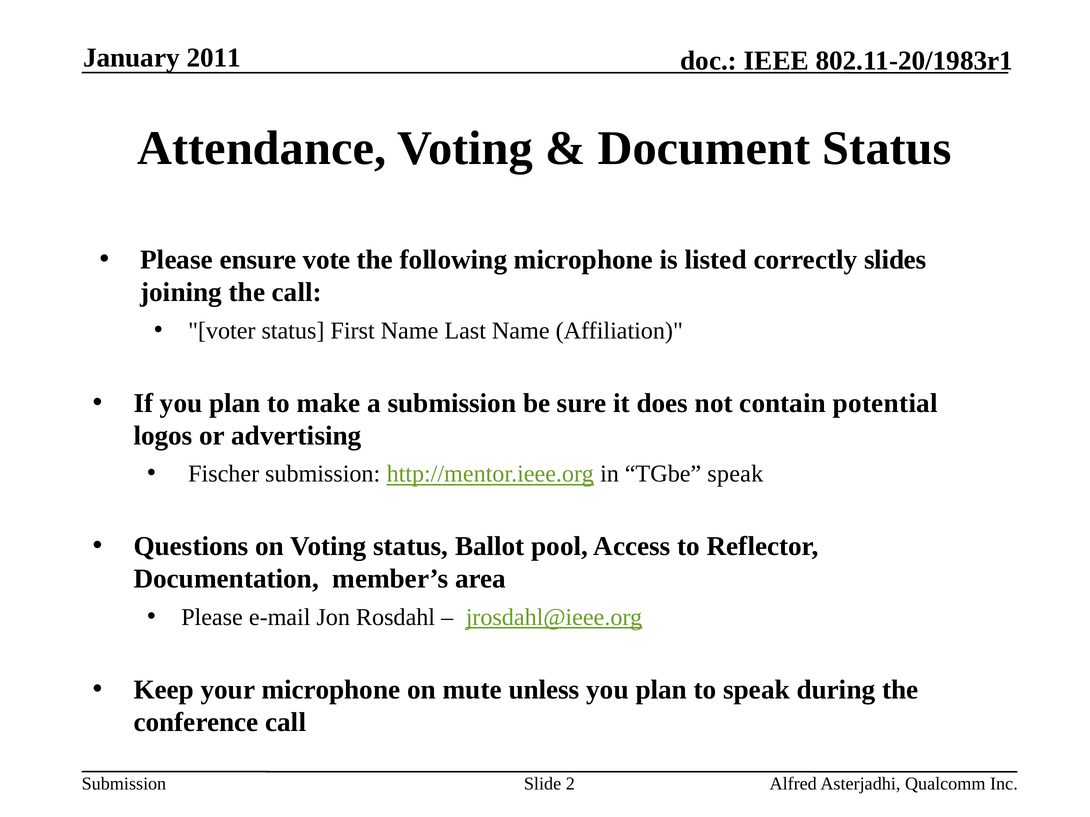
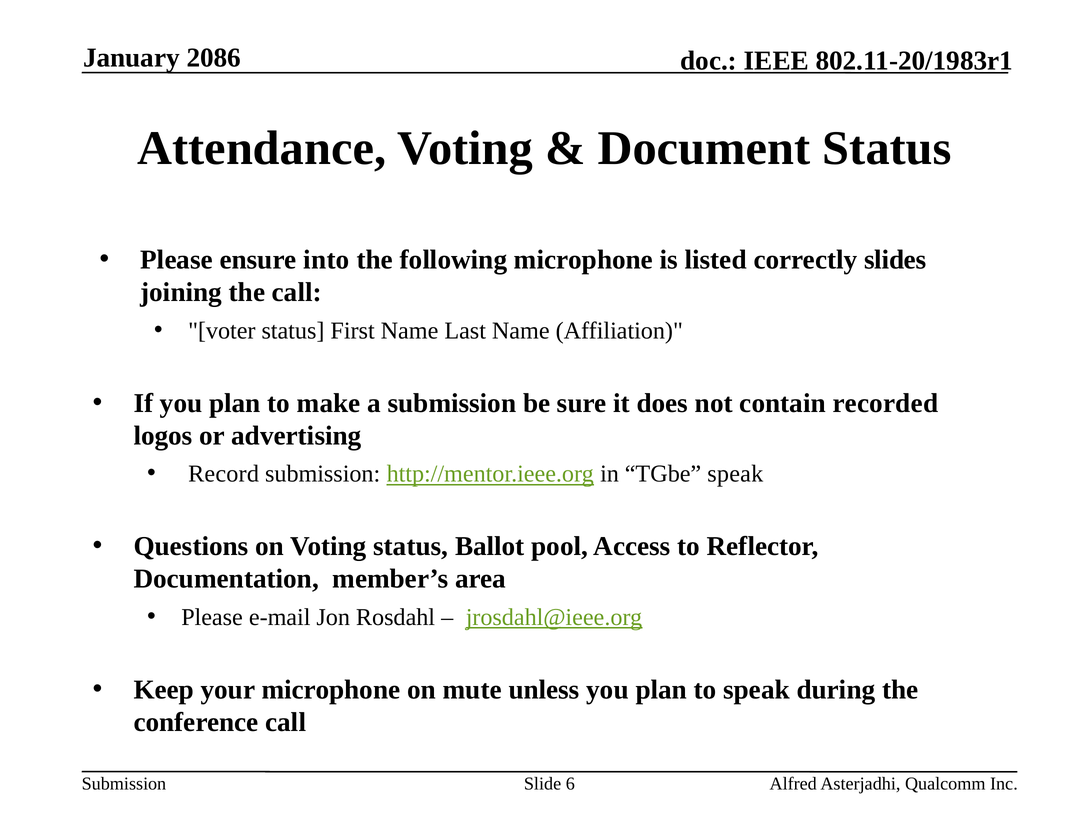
2011: 2011 -> 2086 (214, 58)
vote: vote -> into (326, 260)
potential: potential -> recorded (885, 403)
Fischer: Fischer -> Record (224, 474)
2: 2 -> 6 (570, 784)
